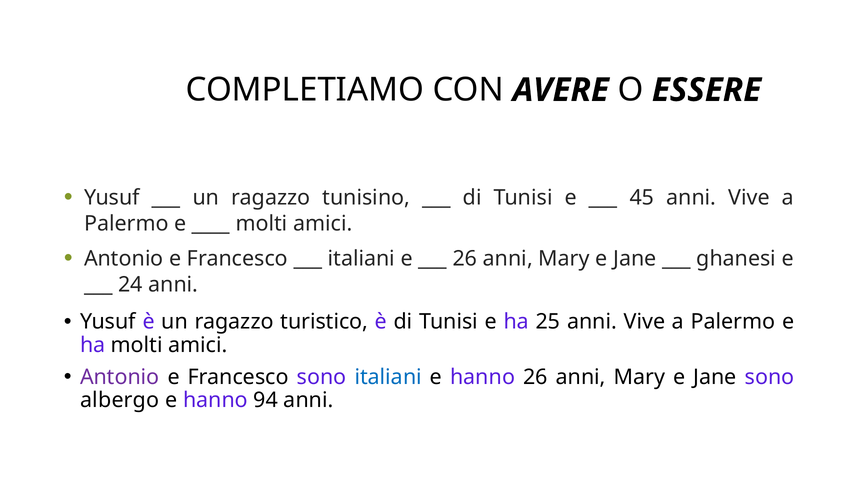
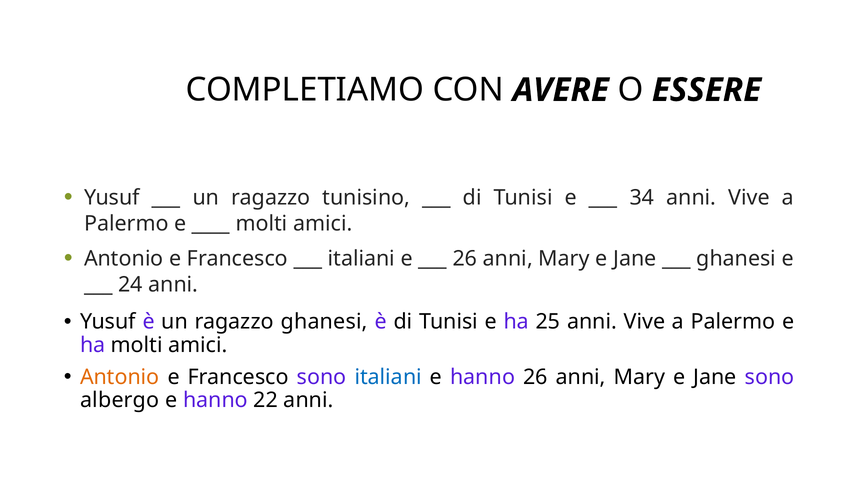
45: 45 -> 34 (642, 198)
ragazzo turistico: turistico -> ghanesi (324, 322)
Antonio colour: purple -> orange (120, 377)
94: 94 -> 22 (266, 400)
